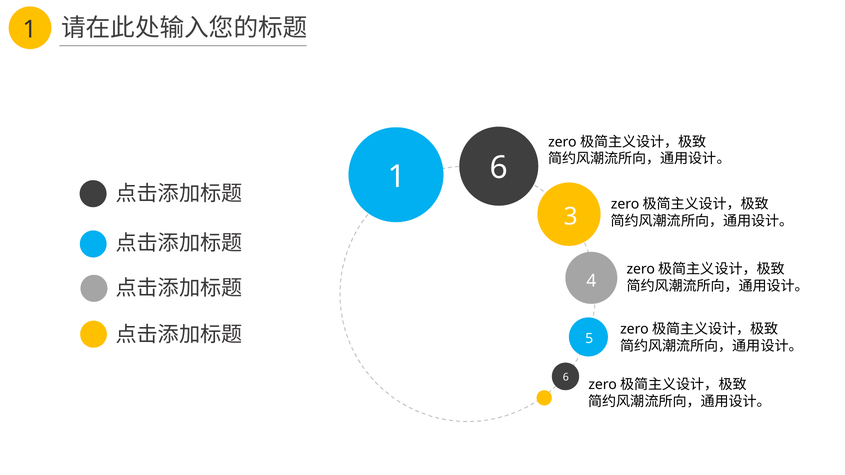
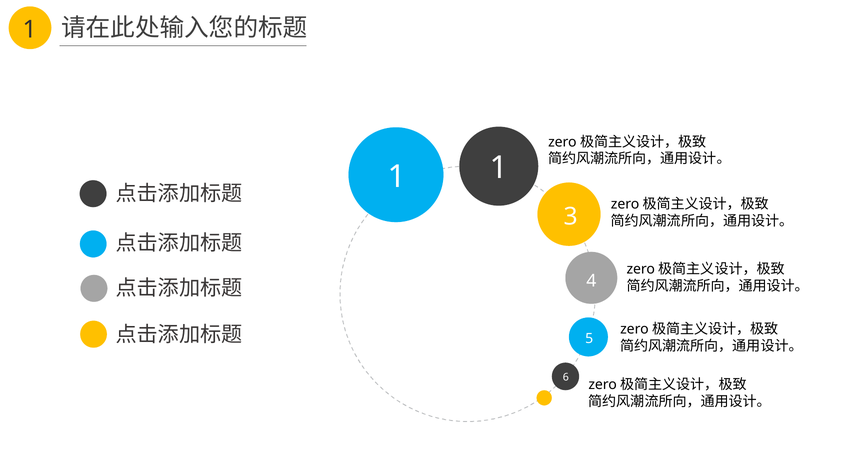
1 6: 6 -> 1 (499, 168)
